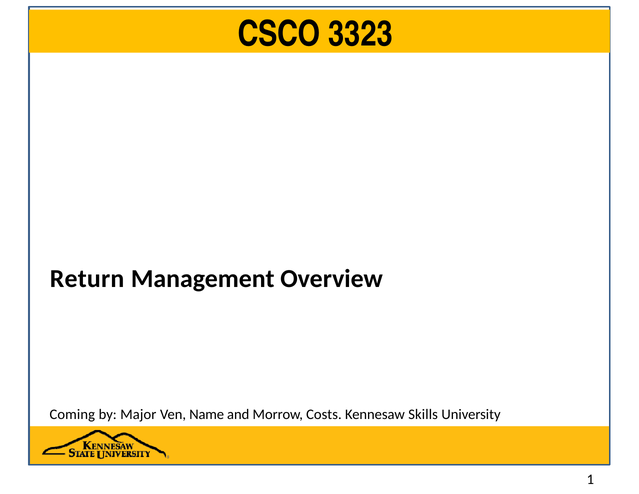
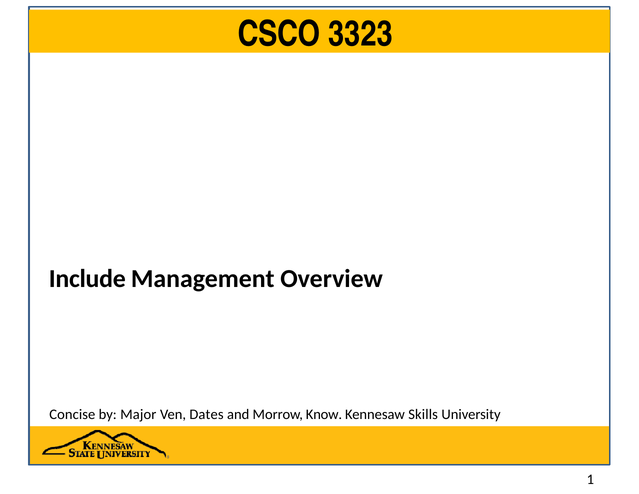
Return: Return -> Include (87, 279)
Coming: Coming -> Concise (72, 414)
Name: Name -> Dates (207, 414)
Costs: Costs -> Know (324, 414)
